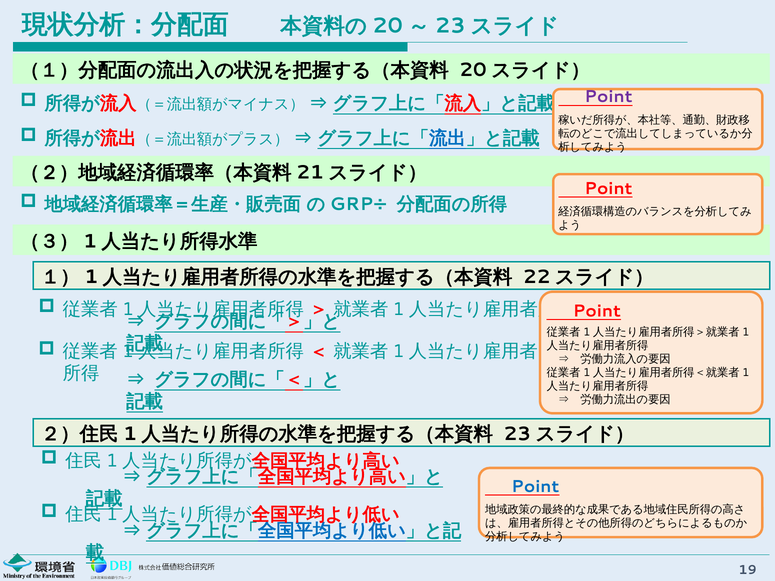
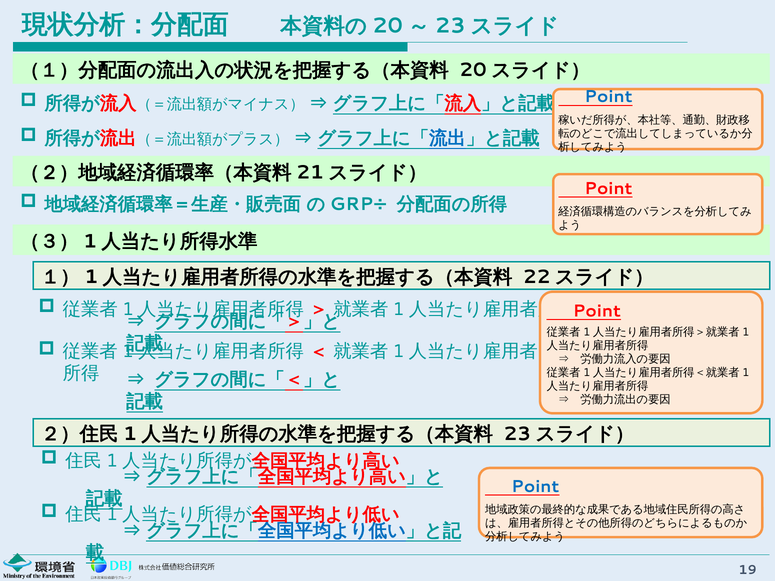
Point colour: purple -> blue (608, 97)
